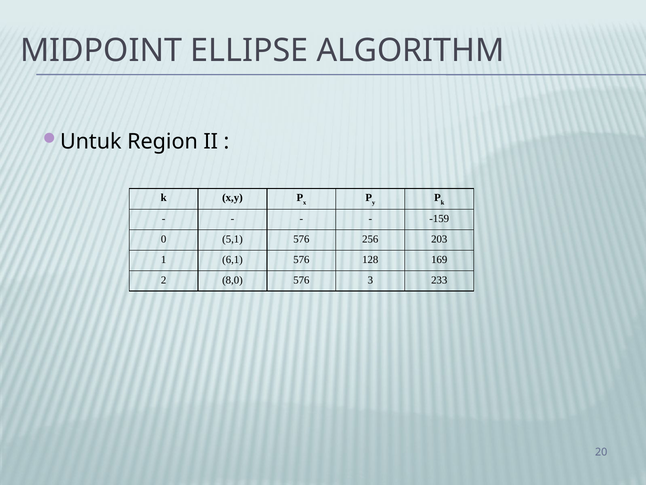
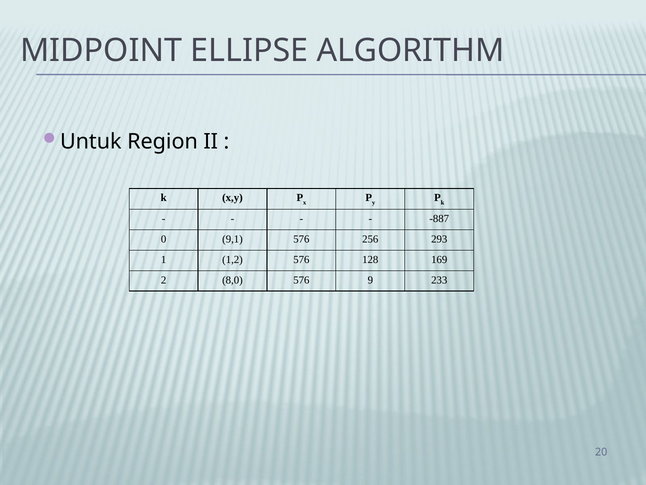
-159: -159 -> -887 (439, 218)
5,1: 5,1 -> 9,1 (232, 239)
203: 203 -> 293 (439, 239)
6,1: 6,1 -> 1,2 (232, 259)
3: 3 -> 9 (370, 280)
